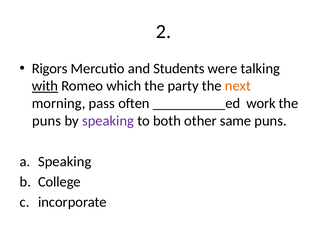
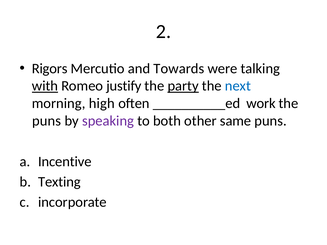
Students: Students -> Towards (179, 69)
which: which -> justify (124, 86)
party underline: none -> present (183, 86)
next colour: orange -> blue (238, 86)
pass: pass -> high (102, 103)
Speaking: Speaking -> Incentive (65, 162)
College: College -> Texting (59, 182)
